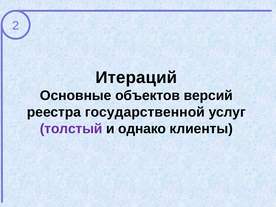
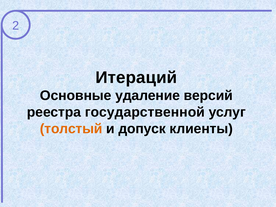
объектов: объектов -> удаление (148, 96)
толстый colour: purple -> orange (71, 129)
однако: однако -> допуск (142, 129)
